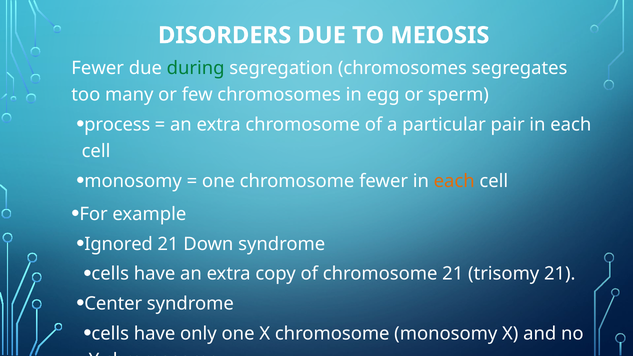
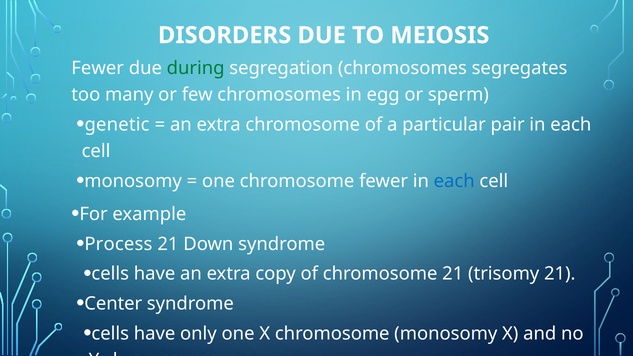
process: process -> genetic (117, 124)
each colour: orange -> blue (454, 181)
Ignored: Ignored -> Process (118, 244)
